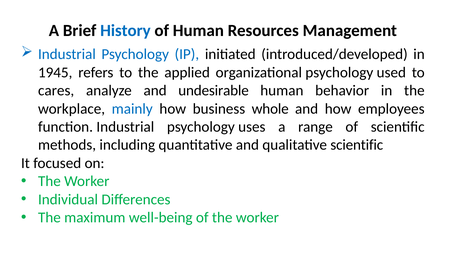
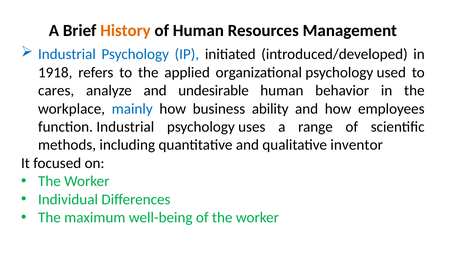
History colour: blue -> orange (125, 31)
1945: 1945 -> 1918 (55, 72)
whole: whole -> ability (270, 109)
qualitative scientific: scientific -> inventor (357, 145)
